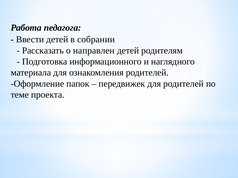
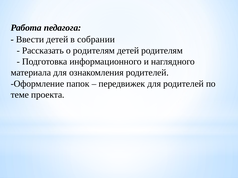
о направлен: направлен -> родителям (94, 51)
